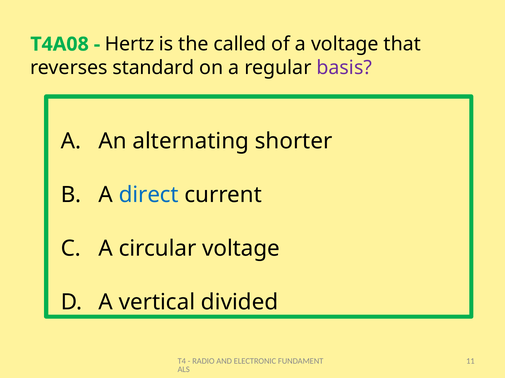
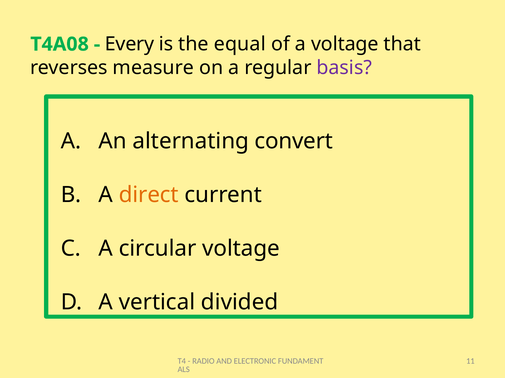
Hertz: Hertz -> Every (130, 44)
called: called -> equal (240, 44)
standard: standard -> measure (153, 68)
shorter: shorter -> convert (294, 141)
direct colour: blue -> orange (149, 195)
